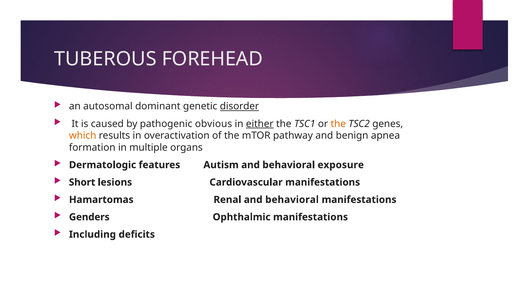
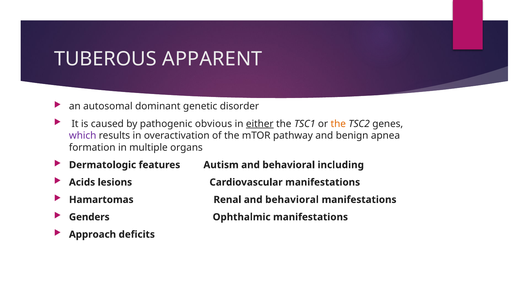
FOREHEAD: FOREHEAD -> APPARENT (212, 59)
disorder underline: present -> none (239, 107)
which colour: orange -> purple (83, 136)
exposure: exposure -> including (341, 165)
Short: Short -> Acids (82, 183)
Including: Including -> Approach (93, 235)
